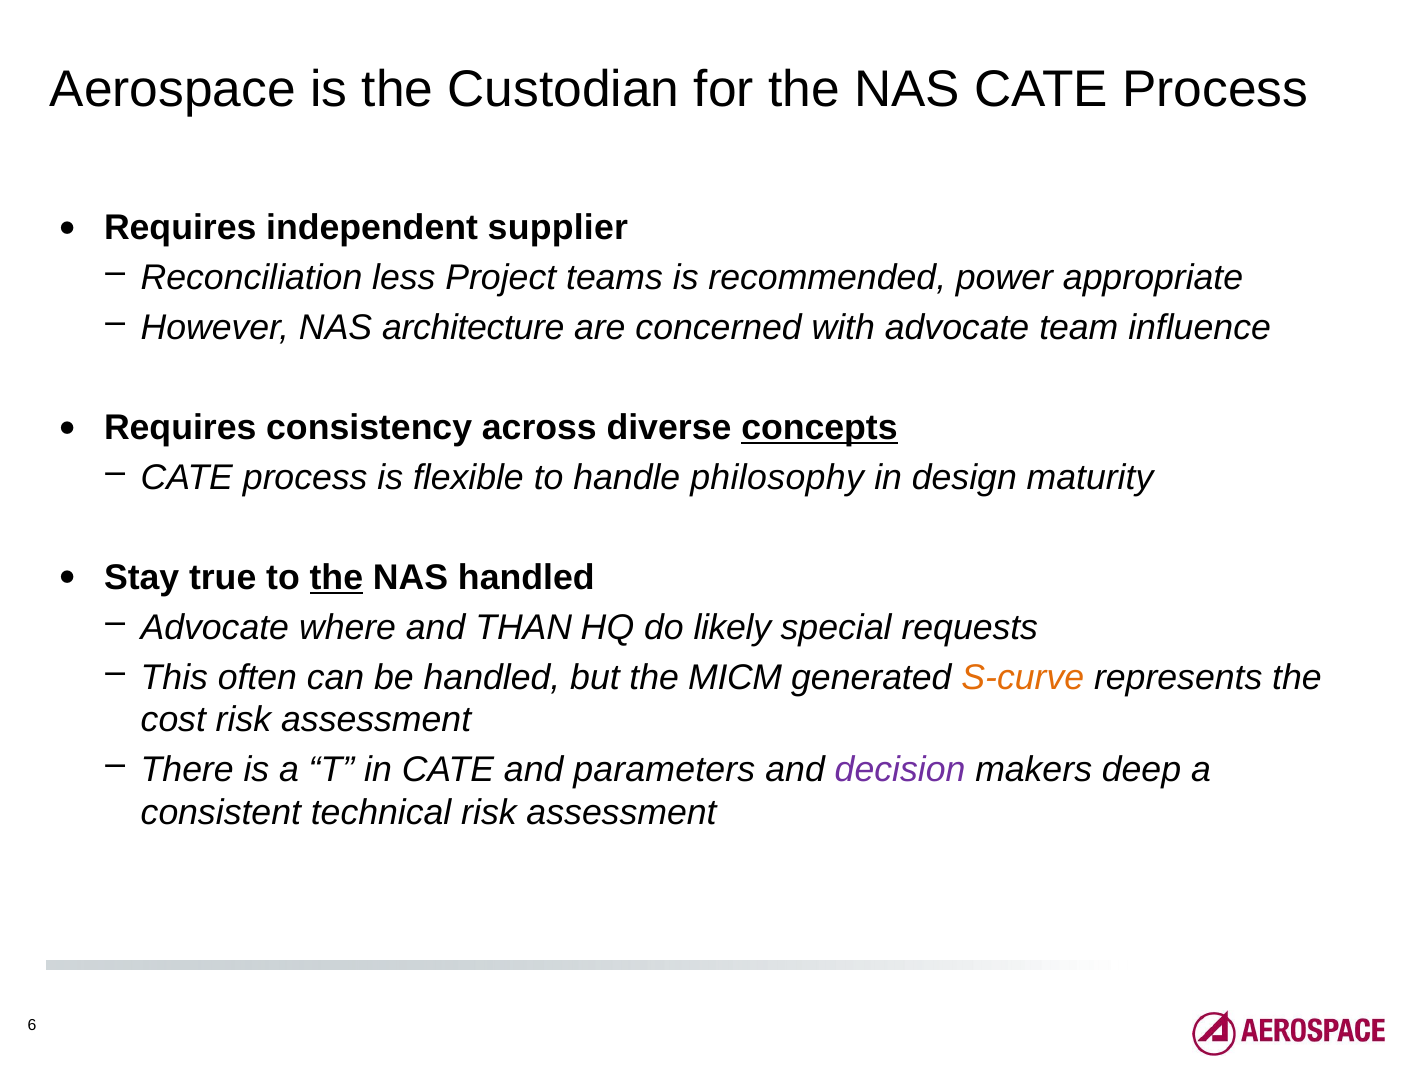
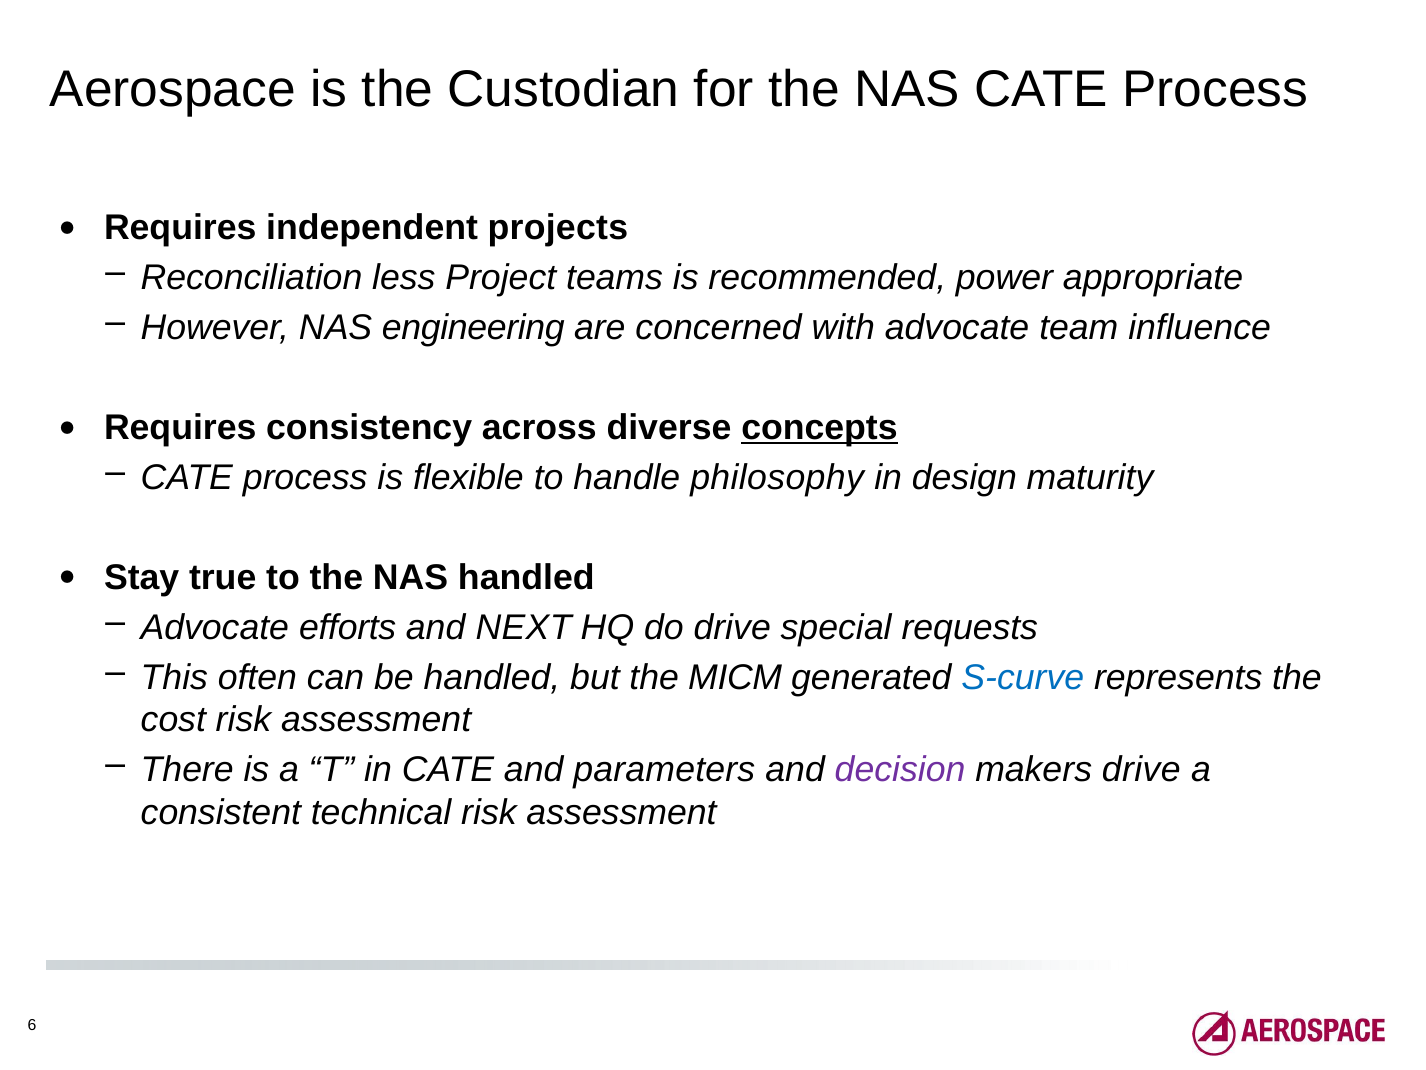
supplier: supplier -> projects (558, 228)
architecture: architecture -> engineering (473, 328)
the underline: present -> none (336, 577)
where: where -> efforts (348, 627)
THAN: THAN -> NEXT (524, 627)
do likely: likely -> drive (732, 627)
S-curve colour: orange -> blue (1023, 677)
makers deep: deep -> drive (1141, 770)
